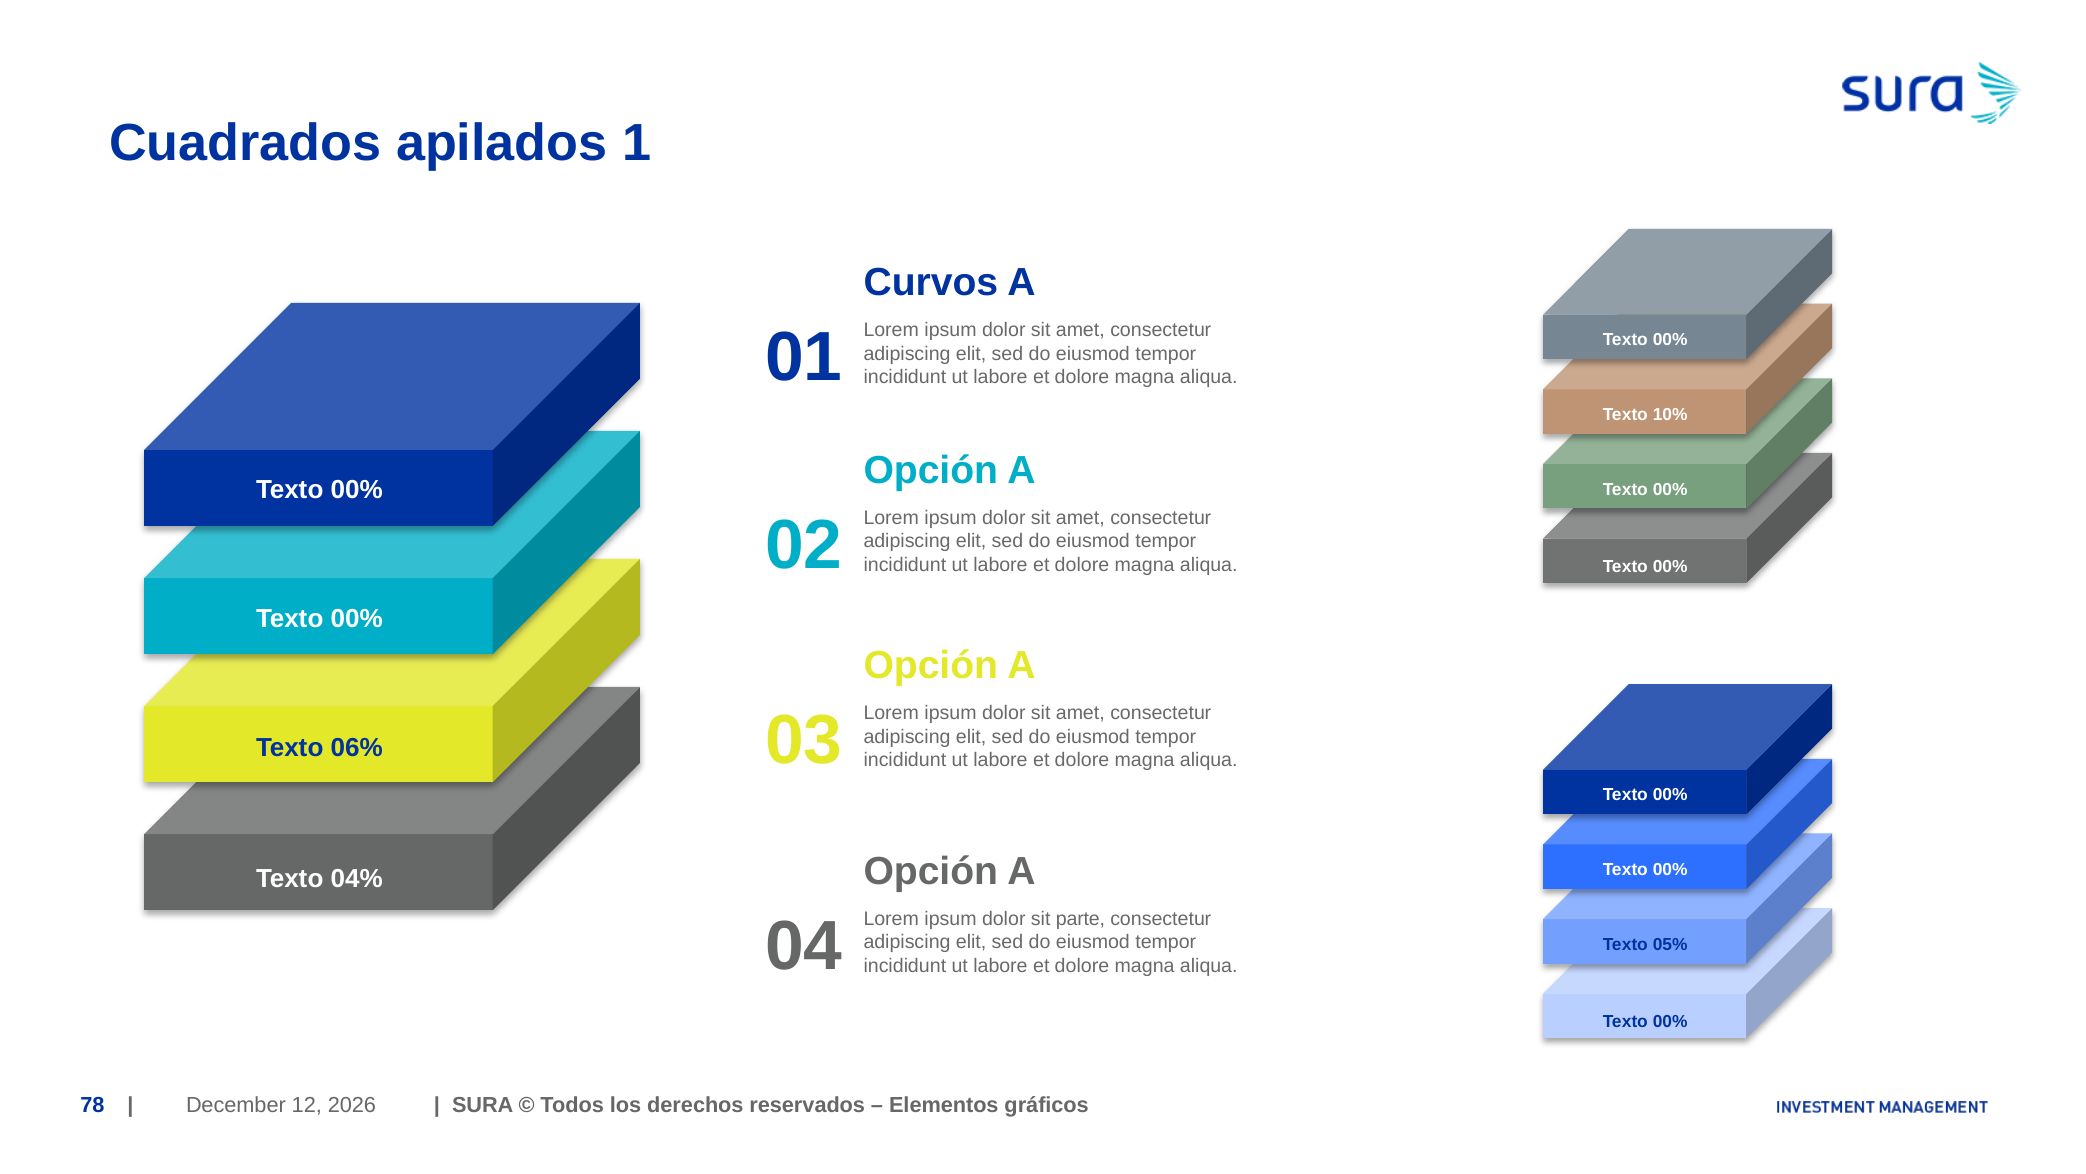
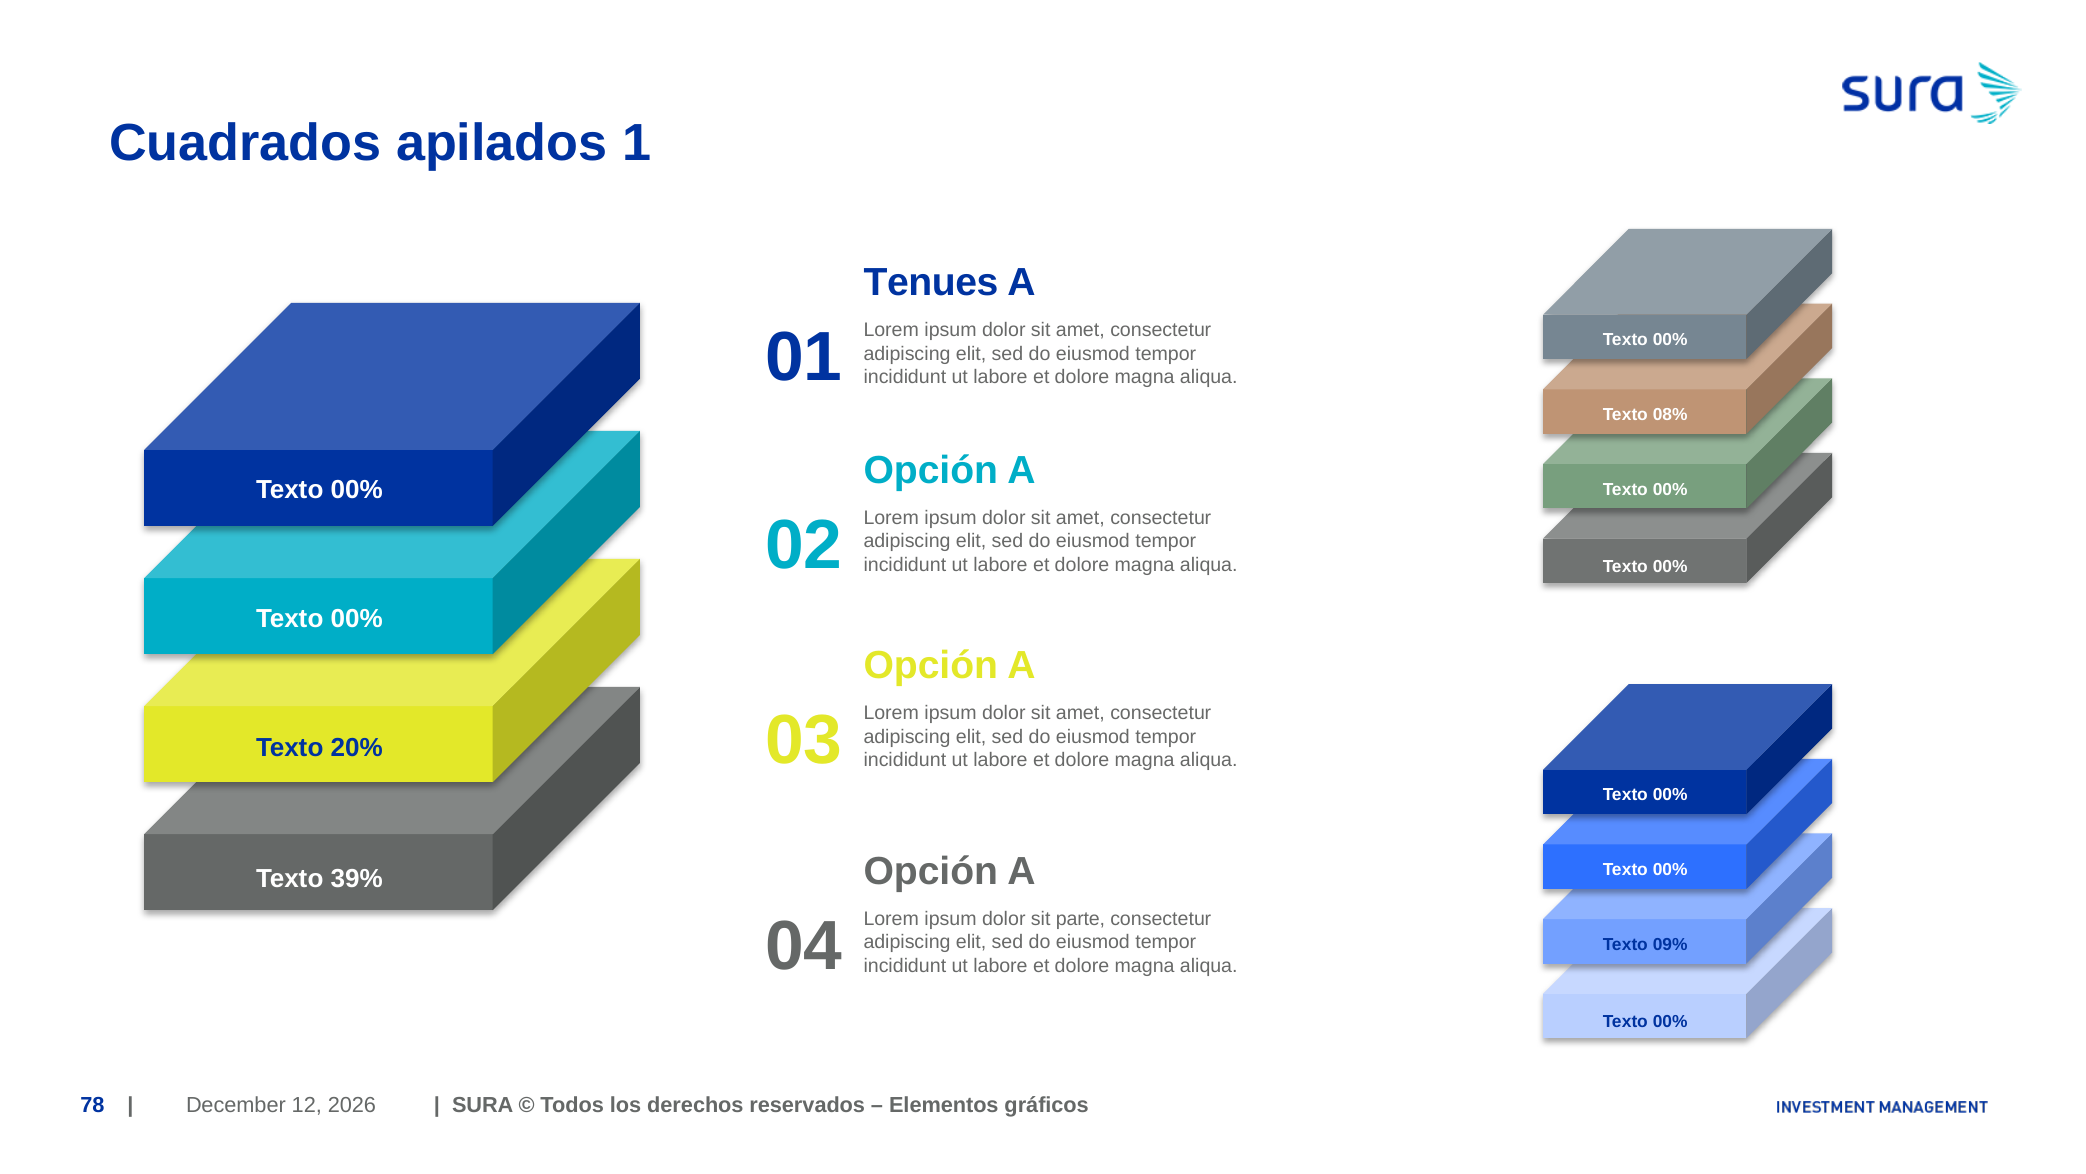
Curvos: Curvos -> Tenues (931, 283)
10%: 10% -> 08% (1670, 415)
06%: 06% -> 20% (357, 748)
04%: 04% -> 39% (357, 878)
05%: 05% -> 09% (1670, 945)
